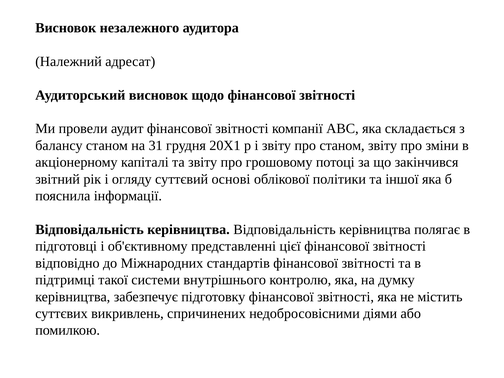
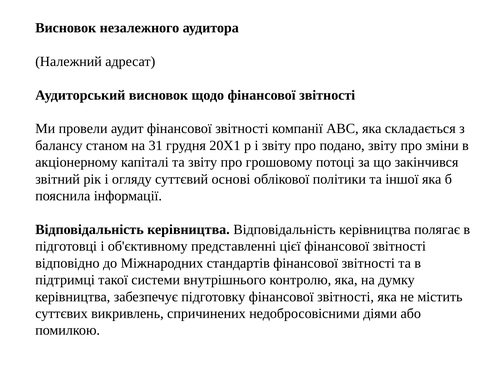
про станом: станом -> подано (342, 145)
